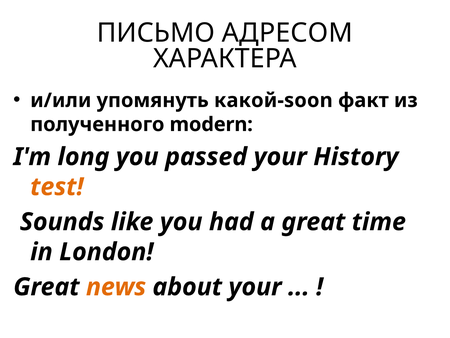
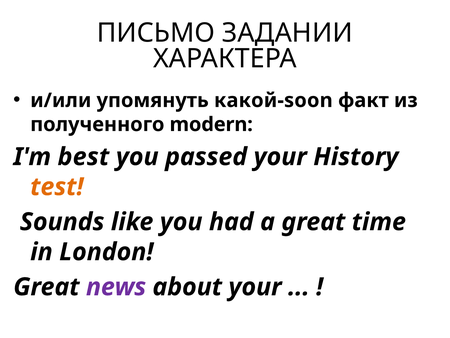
АДРЕСОМ: АДРЕСОМ -> ЗАДАНИИ (287, 33)
long: long -> best (83, 157)
news colour: orange -> purple (116, 287)
